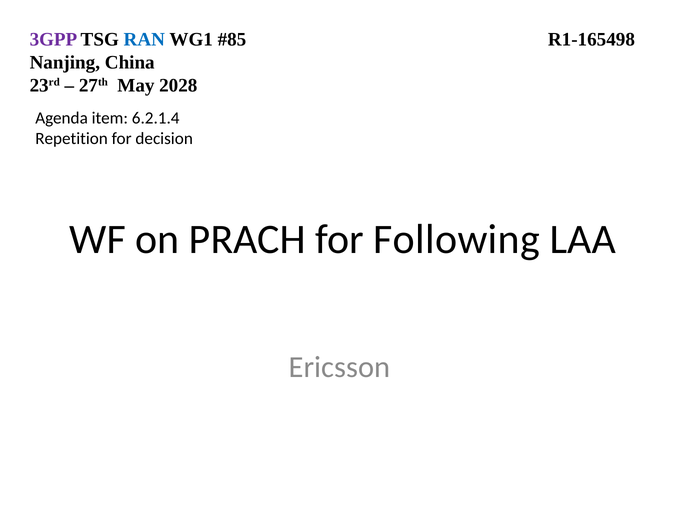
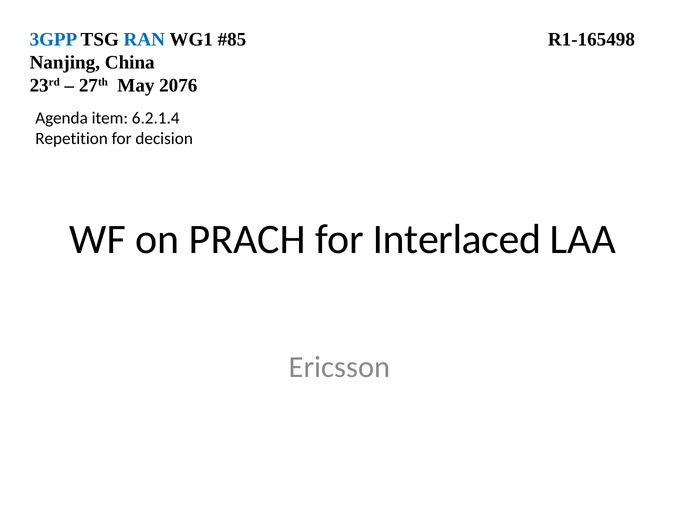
3GPP colour: purple -> blue (53, 39)
2028: 2028 -> 2076 (178, 85)
Following: Following -> Interlaced (457, 239)
